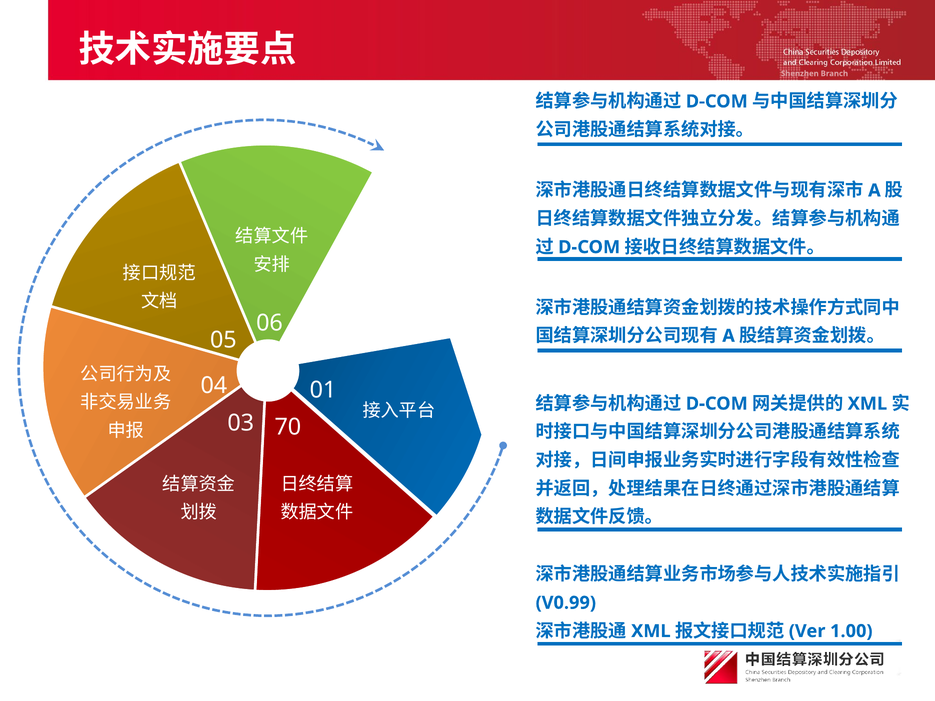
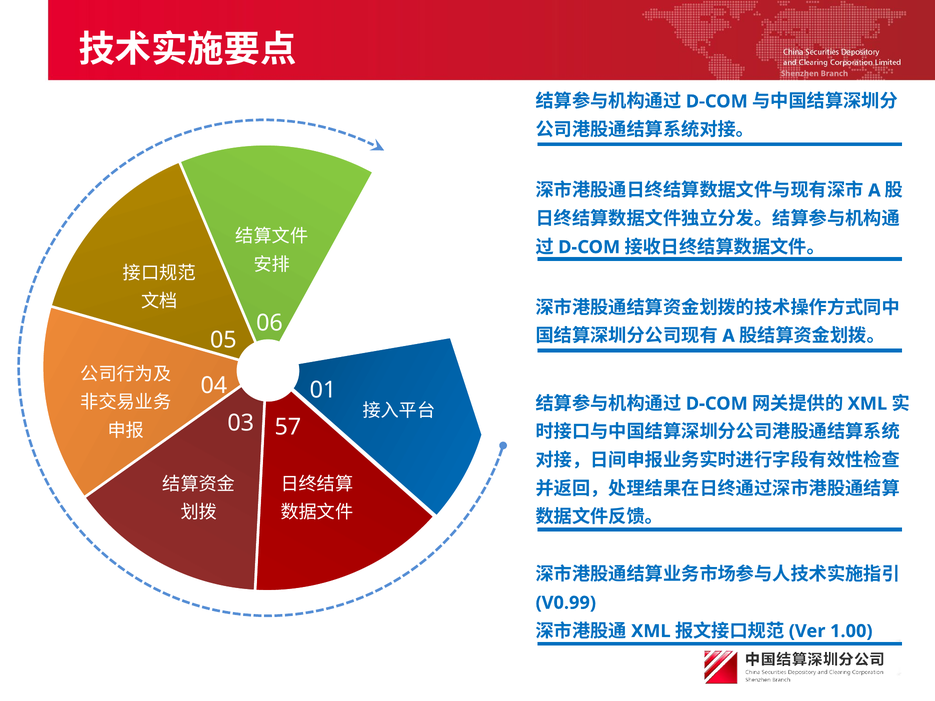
70: 70 -> 57 (288, 427)
